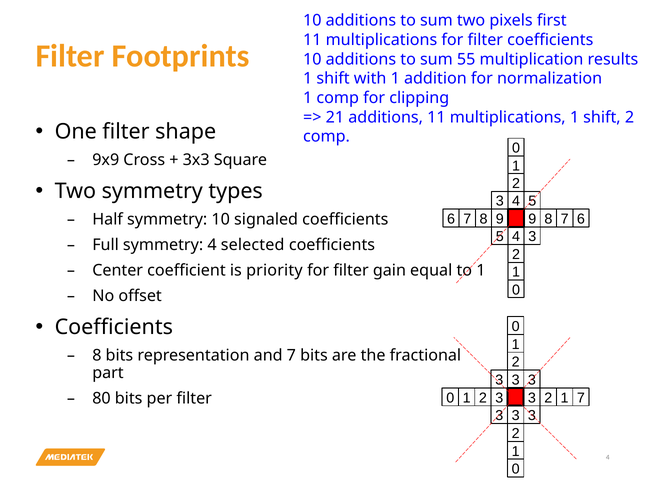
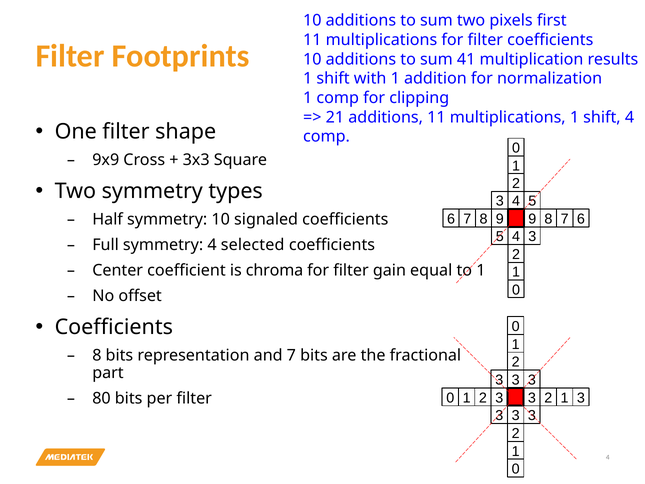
55: 55 -> 41 (466, 59)
shift 2: 2 -> 4 (630, 117)
priority: priority -> chroma (275, 270)
1 7: 7 -> 3 (581, 398)
